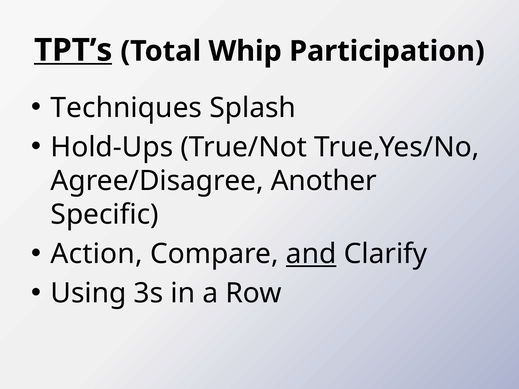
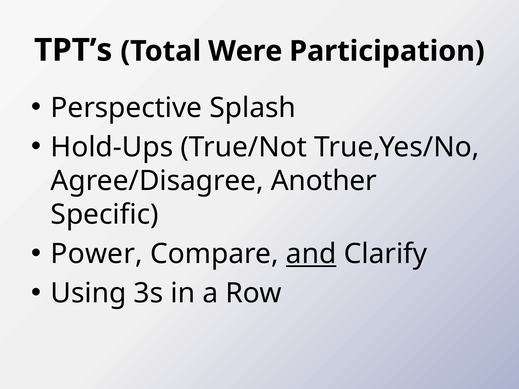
TPT’s underline: present -> none (73, 50)
Whip: Whip -> Were (245, 51)
Techniques: Techniques -> Perspective (126, 108)
Action: Action -> Power (97, 254)
